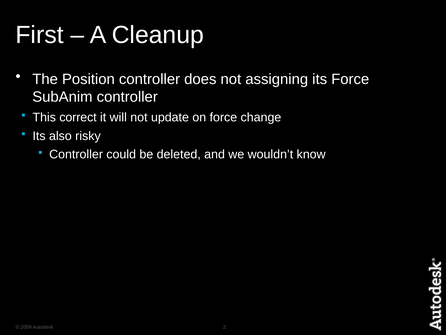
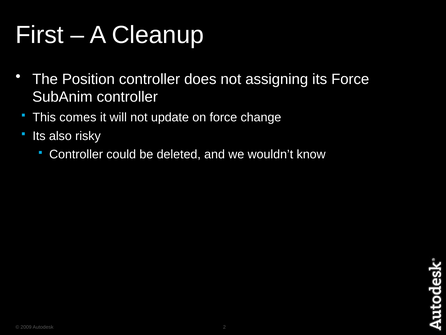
correct: correct -> comes (78, 117)
